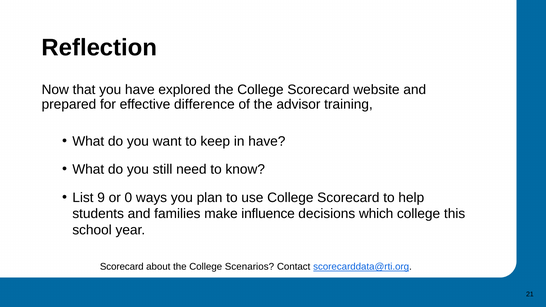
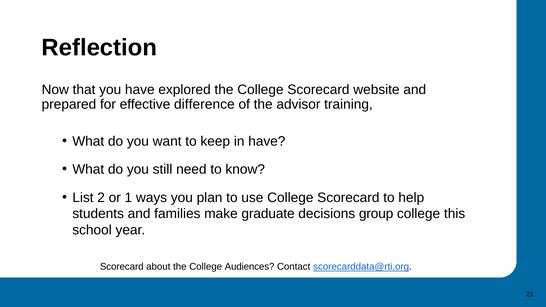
9: 9 -> 2 (101, 198)
0: 0 -> 1 (128, 198)
influence: influence -> graduate (268, 214)
which: which -> group (376, 214)
Scenarios: Scenarios -> Audiences (250, 267)
